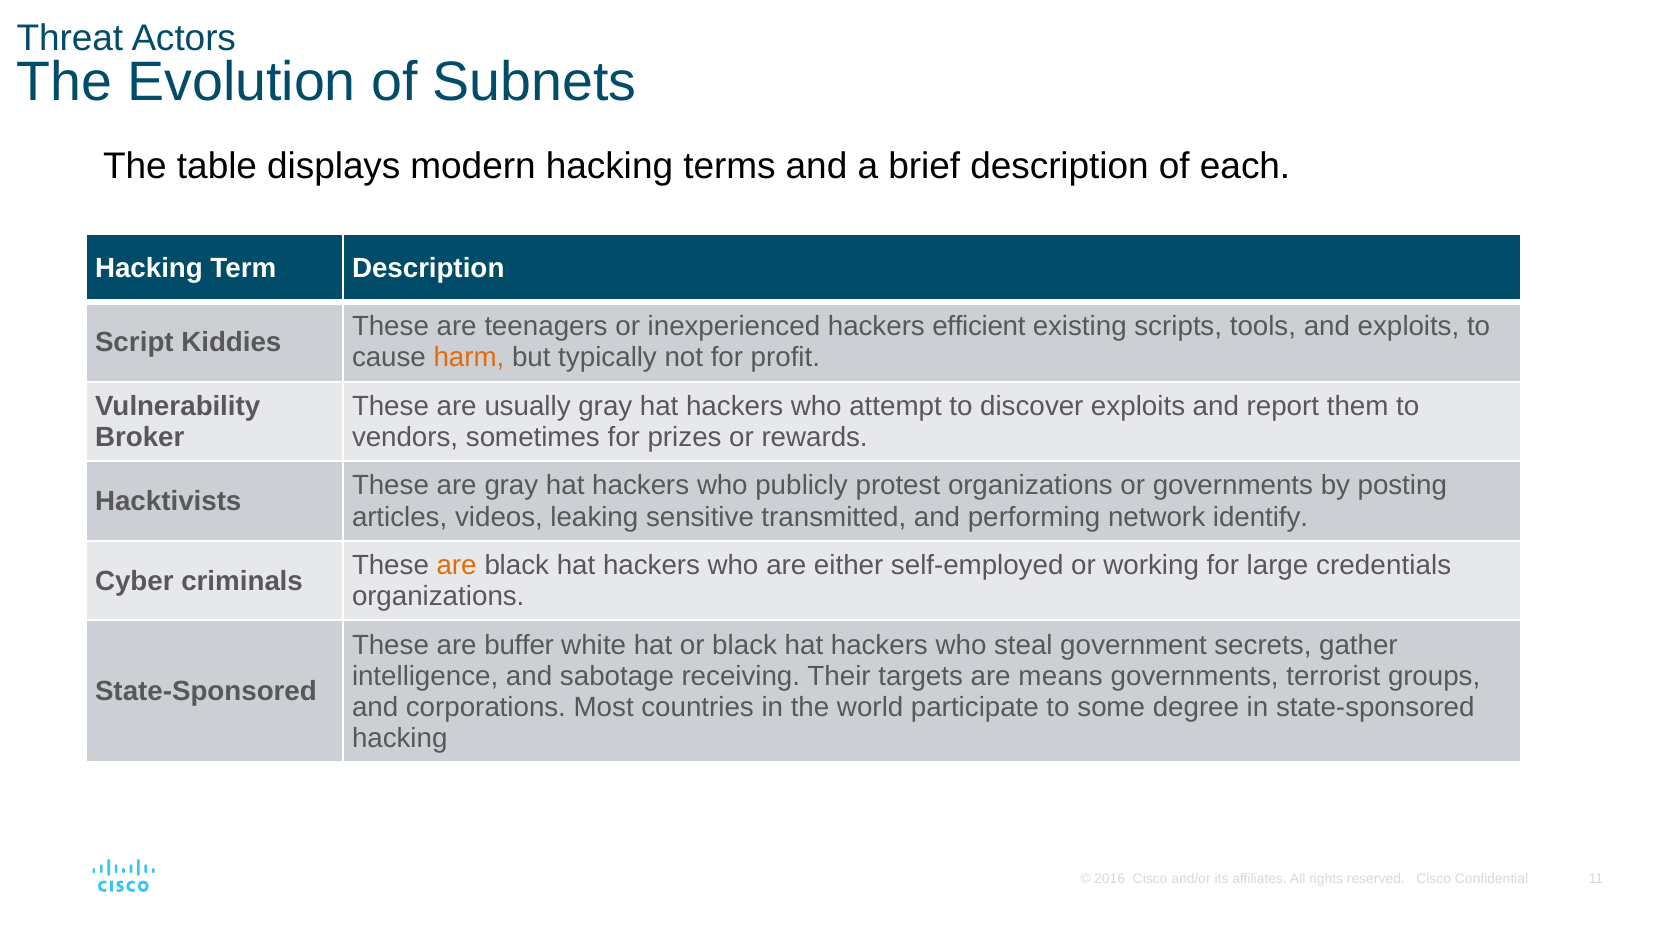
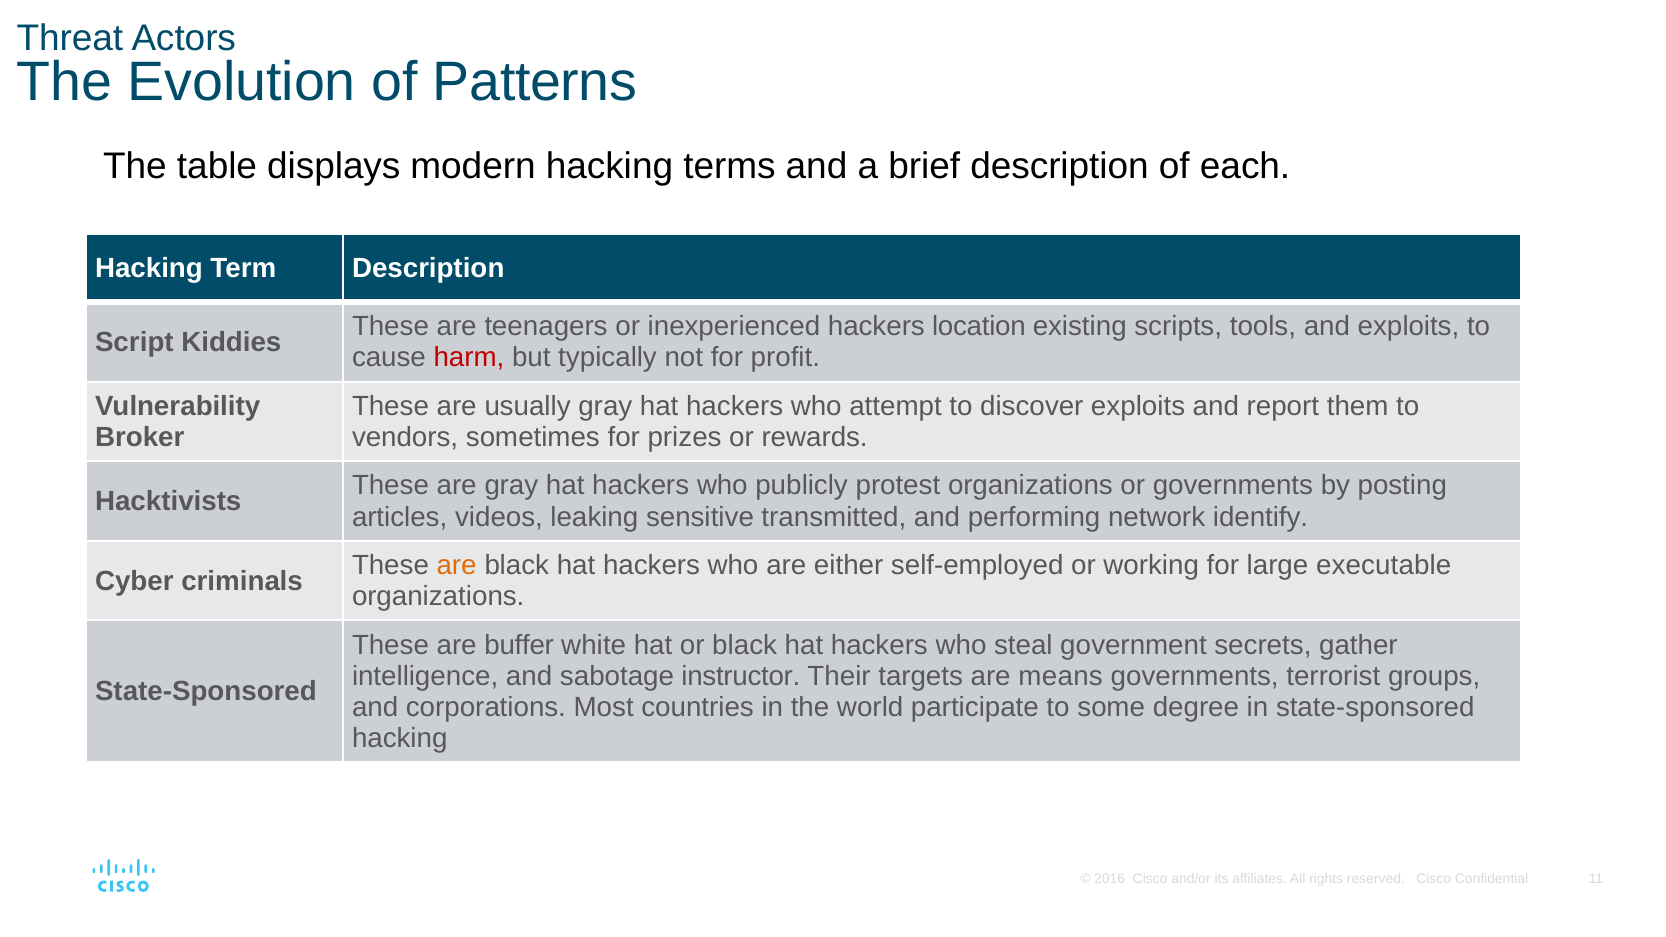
Subnets: Subnets -> Patterns (535, 82)
efficient: efficient -> location (979, 327)
harm colour: orange -> red (469, 358)
credentials: credentials -> executable (1384, 565)
receiving: receiving -> instructor (741, 676)
